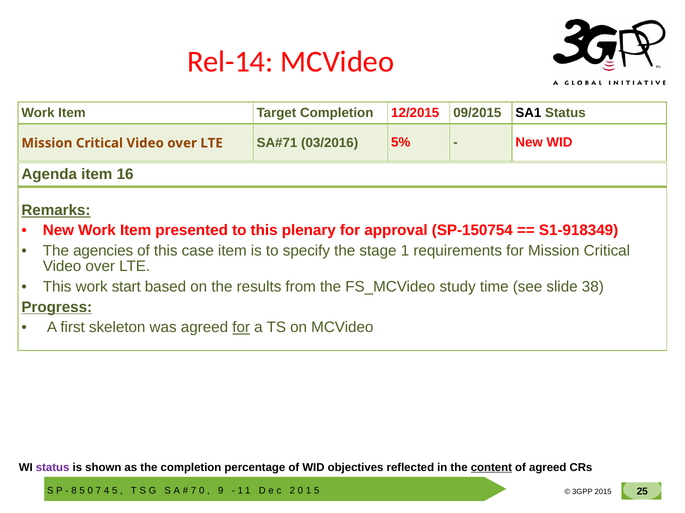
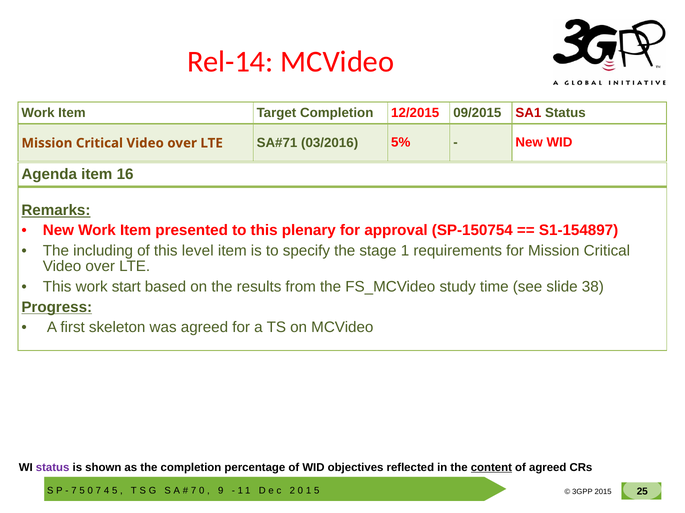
SA1 colour: black -> red (528, 113)
S1-918349: S1-918349 -> S1-154897 (579, 231)
agencies: agencies -> including (103, 251)
case: case -> level (198, 251)
for underline: present -> none (241, 328)
8: 8 -> 7 (74, 491)
